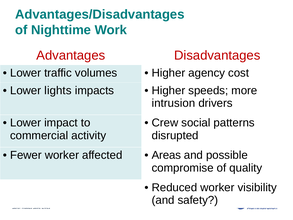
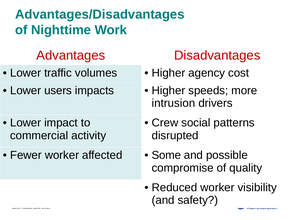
lights: lights -> users (58, 90)
Areas: Areas -> Some (166, 155)
